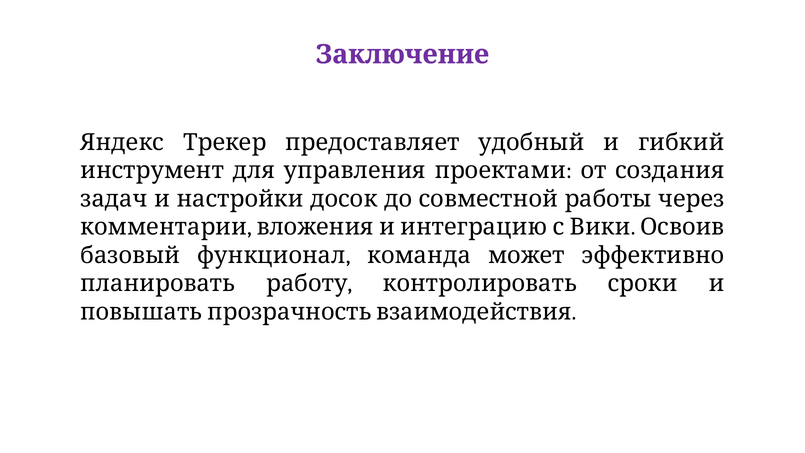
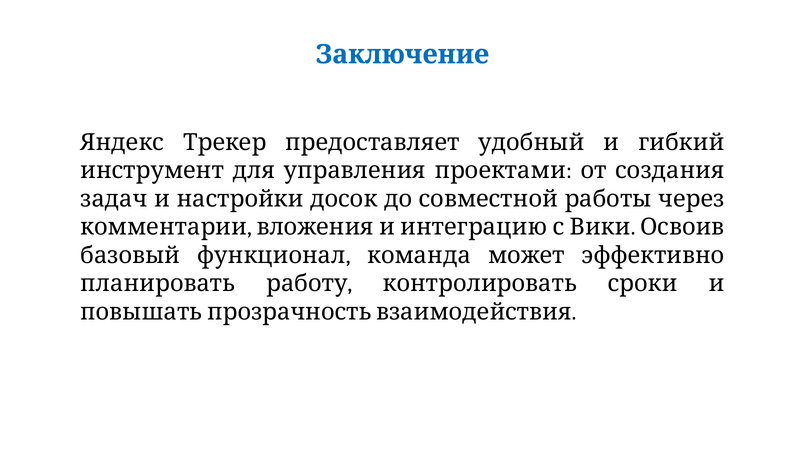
Заключение colour: purple -> blue (402, 54)
